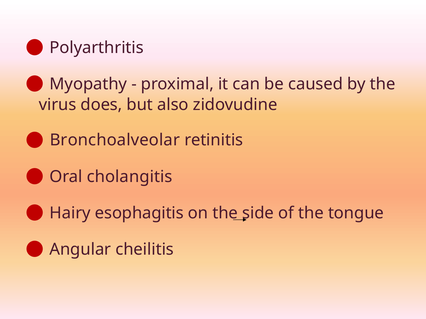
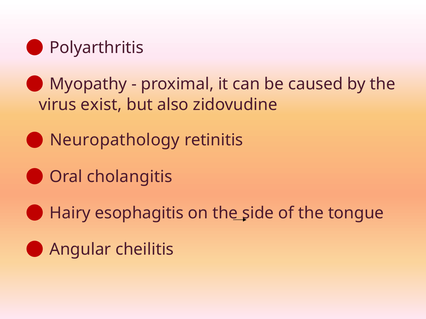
does: does -> exist (101, 105)
Bronchoalveolar: Bronchoalveolar -> Neuropathology (115, 140)
